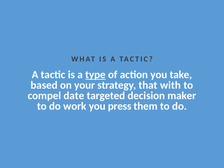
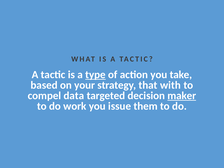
date: date -> data (74, 96)
maker underline: none -> present (182, 96)
press: press -> issue (120, 106)
